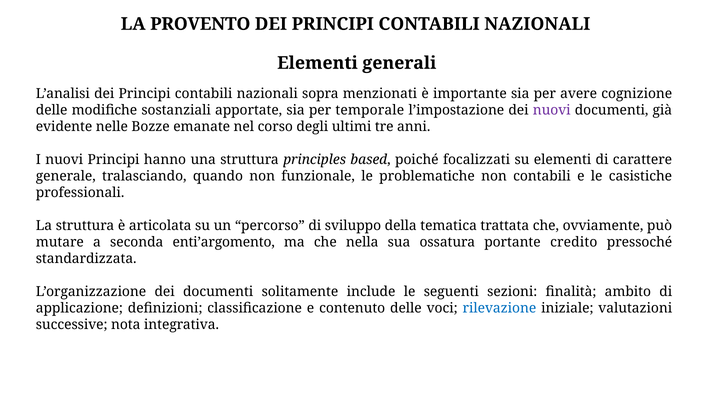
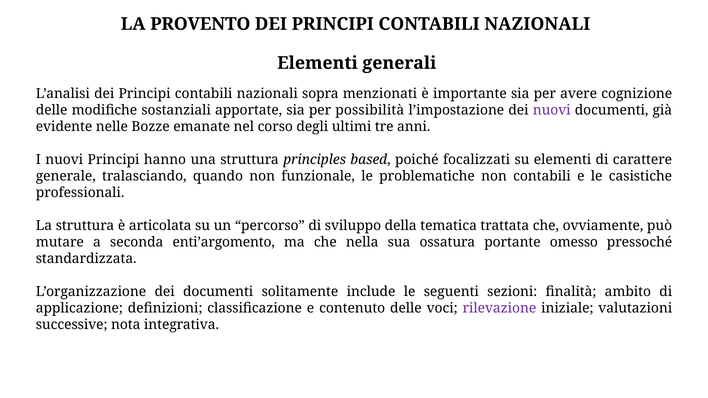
temporale: temporale -> possibilità (370, 110)
credito: credito -> omesso (574, 242)
rilevazione colour: blue -> purple (499, 309)
